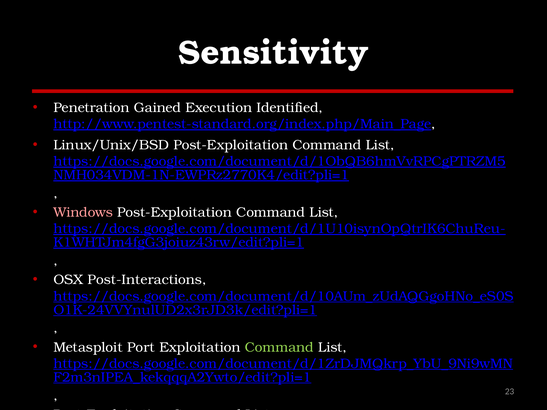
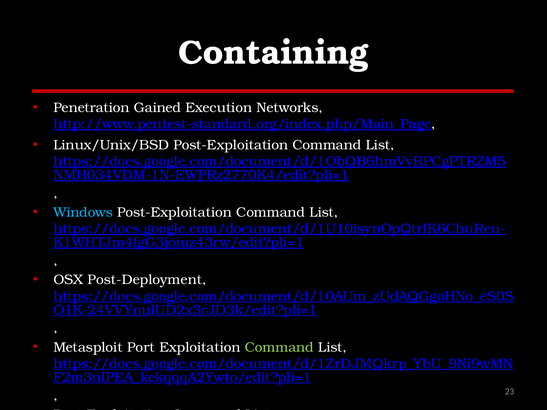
Sensitivity: Sensitivity -> Containing (273, 53)
Identified: Identified -> Networks (290, 108)
Windows colour: pink -> light blue (83, 212)
Post-Interactions: Post-Interactions -> Post-Deployment (147, 280)
